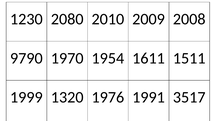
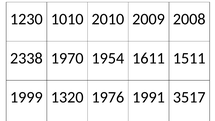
2080: 2080 -> 1010 (67, 19)
9790: 9790 -> 2338 (26, 58)
